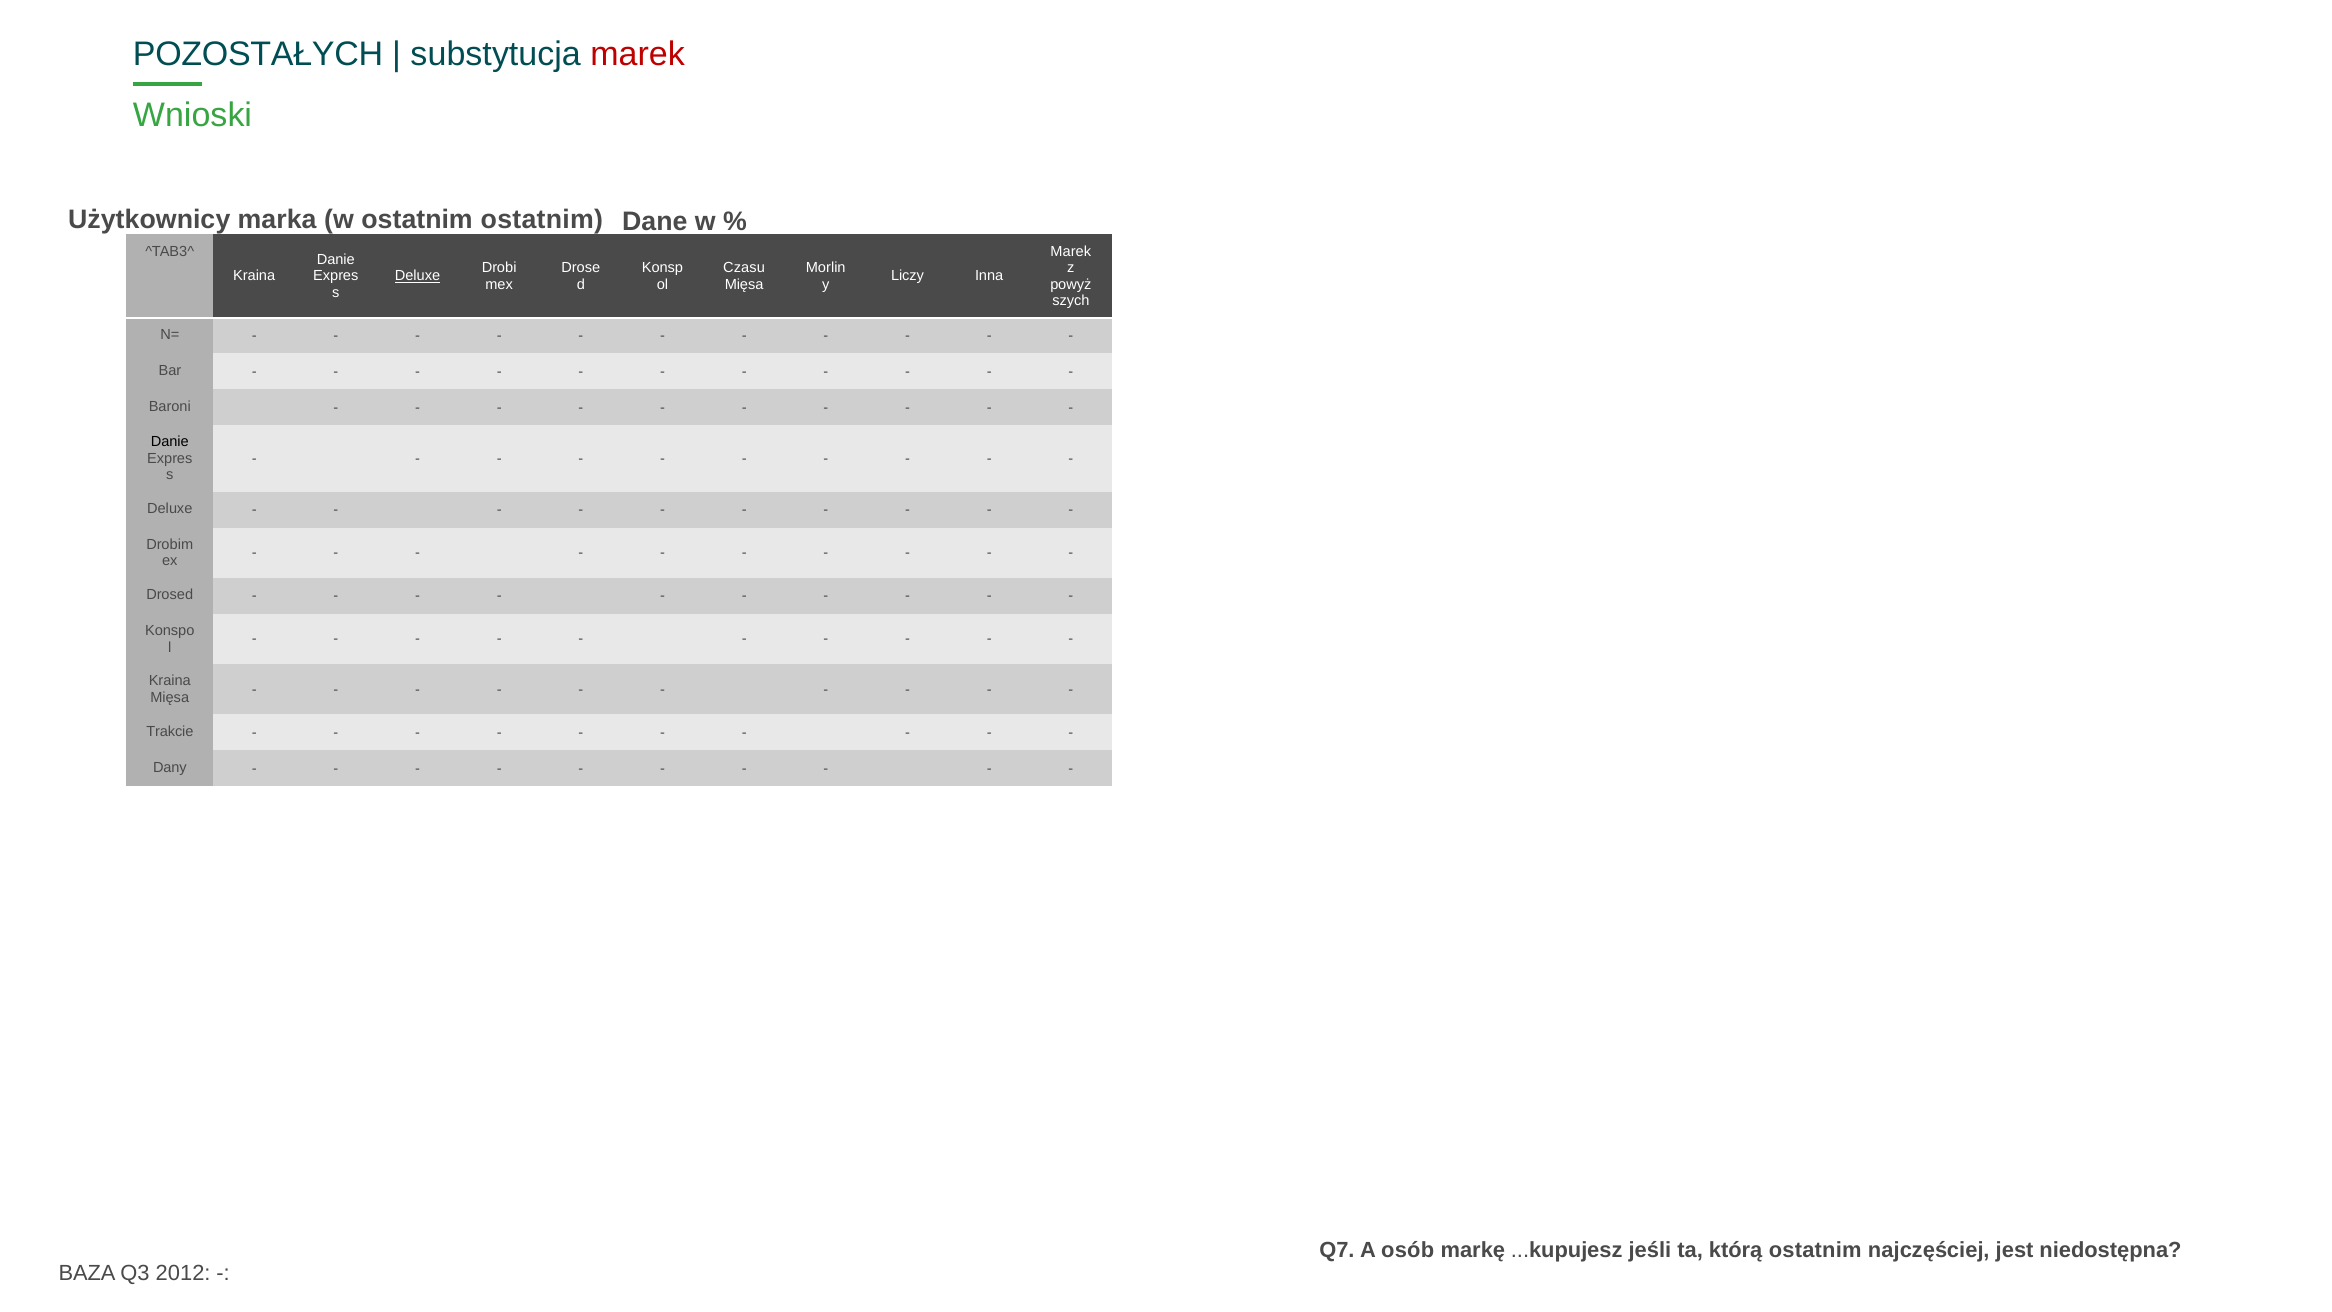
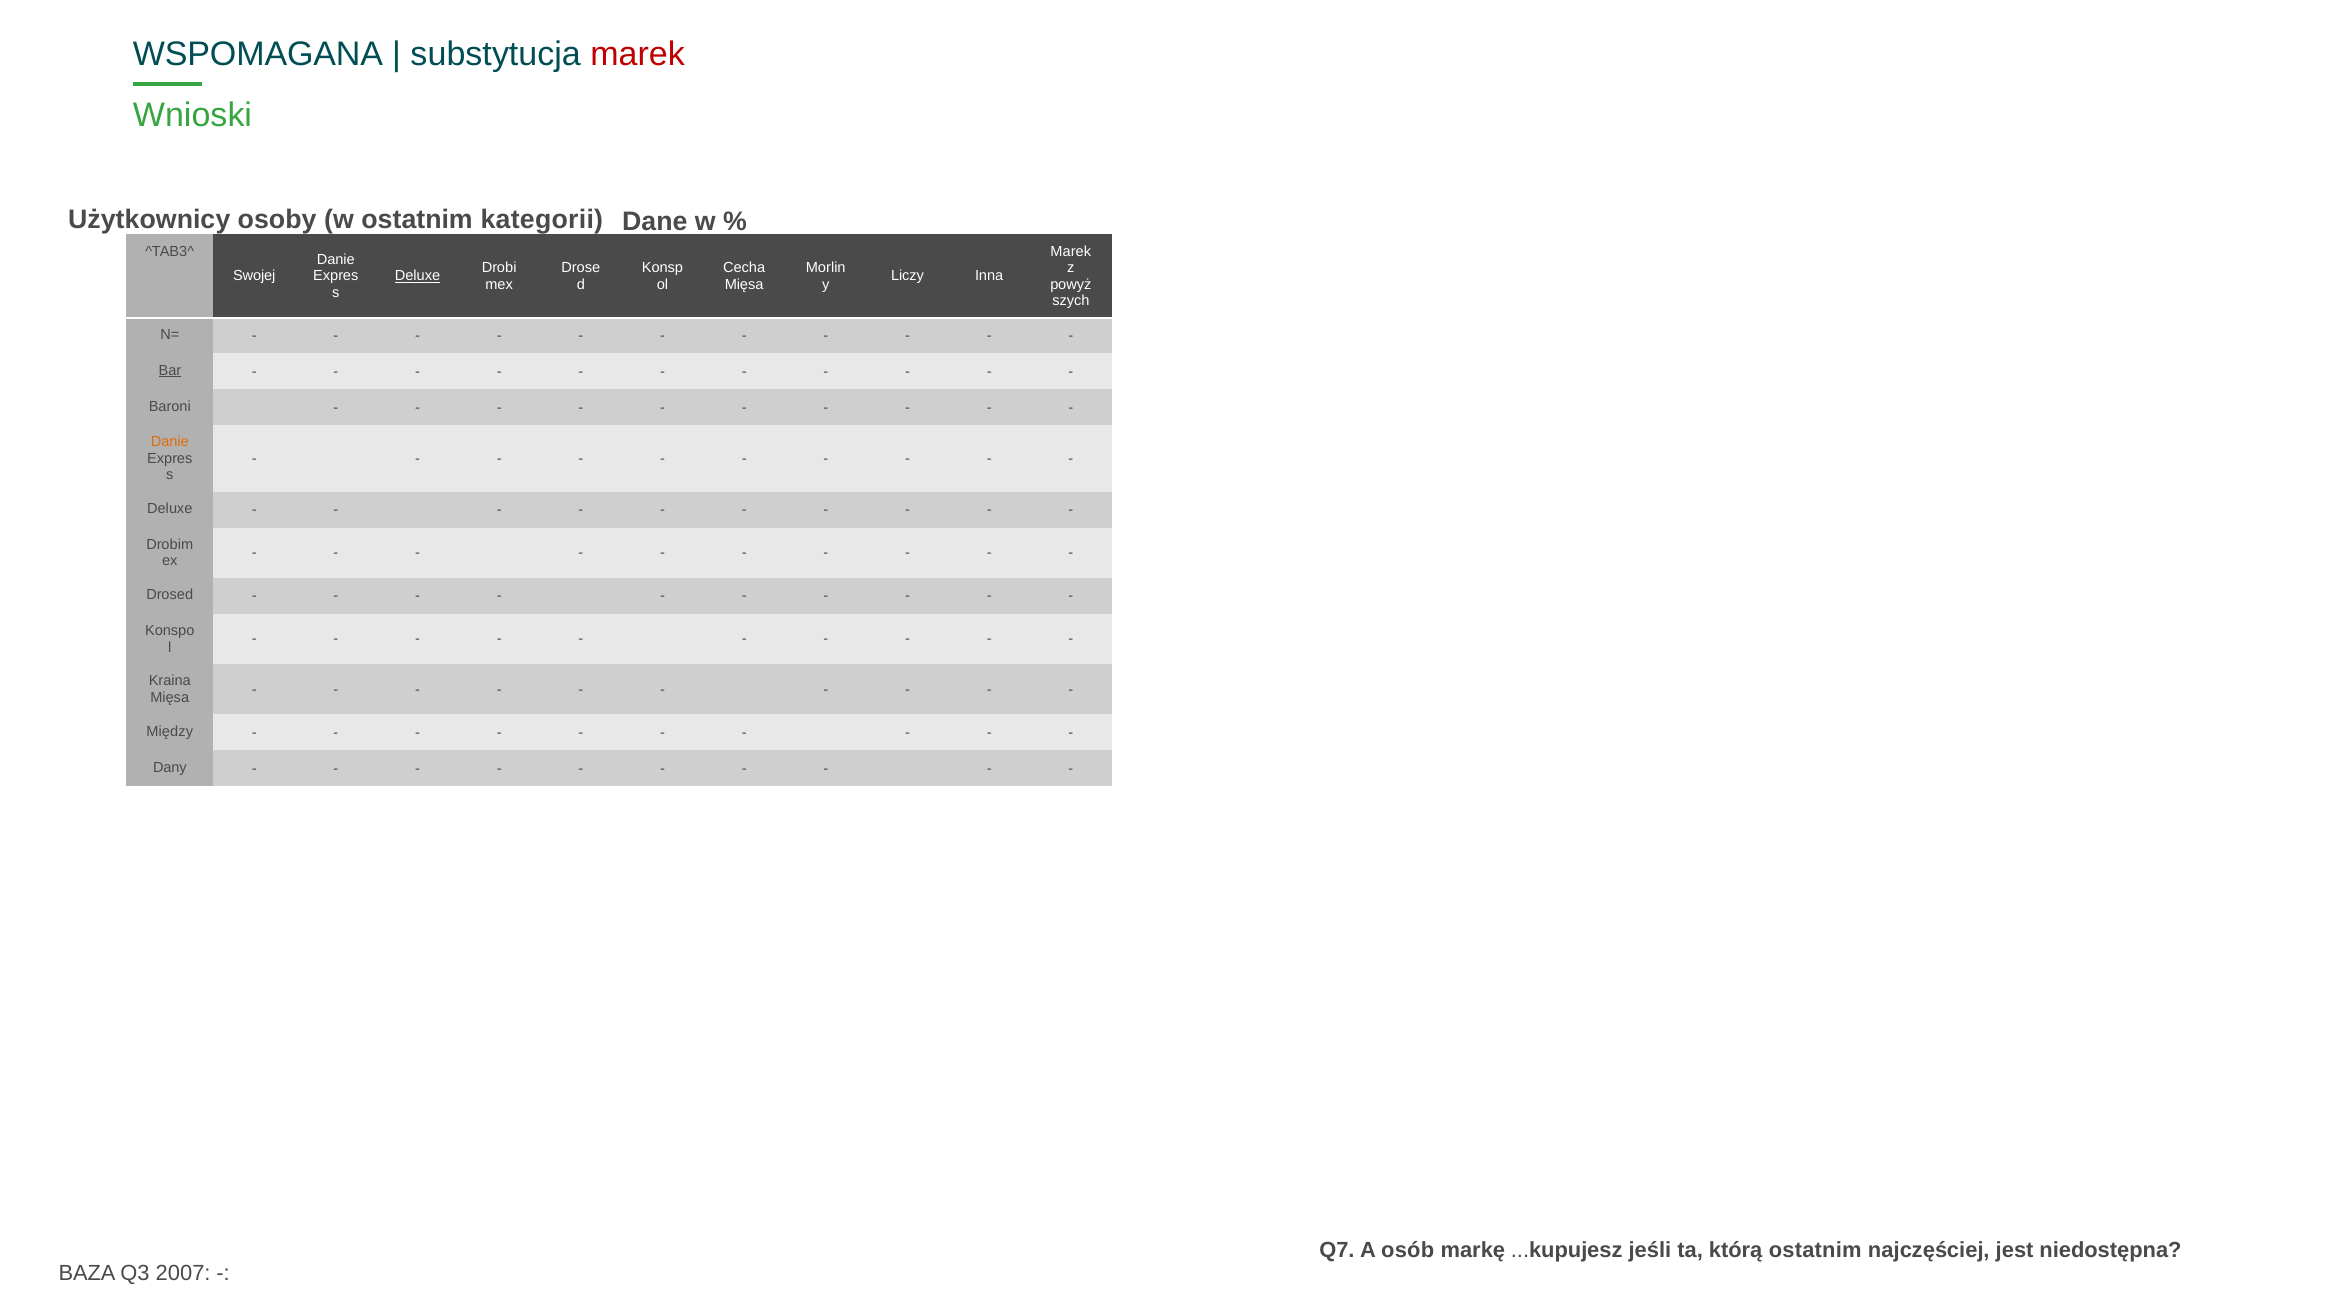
POZOSTAŁYCH: POZOSTAŁYCH -> WSPOMAGANA (258, 54)
marka: marka -> osoby (277, 220)
ostatnim ostatnim: ostatnim -> kategorii (542, 220)
Czasu: Czasu -> Cecha (744, 268)
Kraina: Kraina -> Swojej (254, 276)
Bar underline: none -> present (170, 370)
Danie colour: black -> orange (170, 442)
Trakcie: Trakcie -> Między (170, 731)
2012: 2012 -> 2007 (183, 1273)
